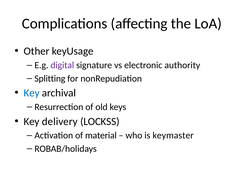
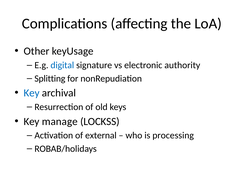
digital colour: purple -> blue (62, 65)
delivery: delivery -> manage (60, 121)
material: material -> external (101, 135)
keymaster: keymaster -> processing (173, 135)
